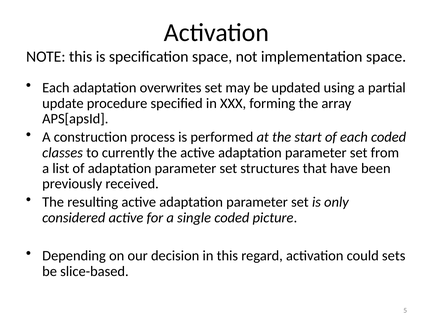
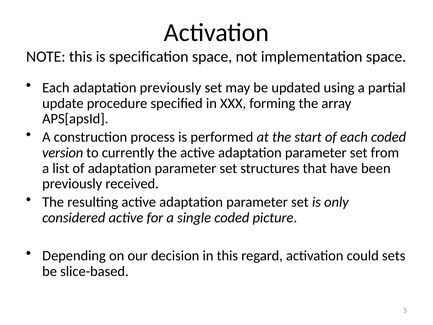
adaptation overwrites: overwrites -> previously (170, 88)
classes: classes -> version (63, 153)
